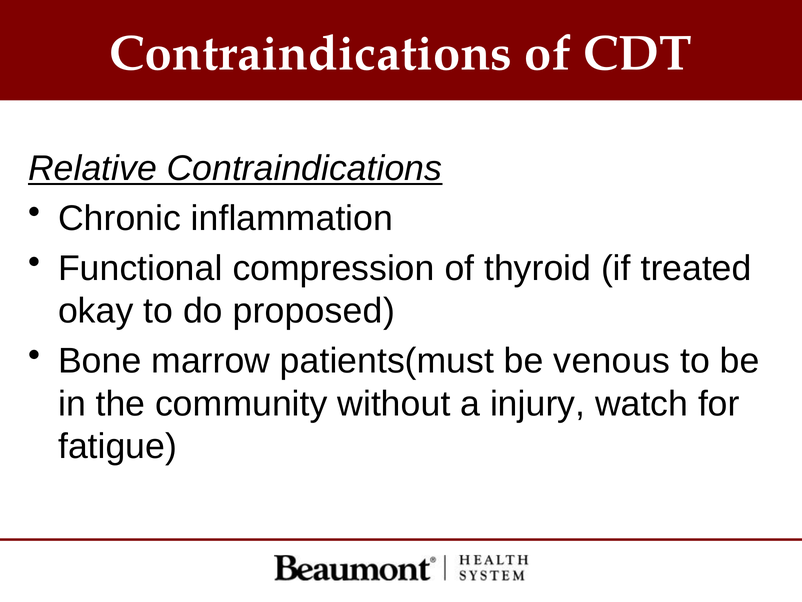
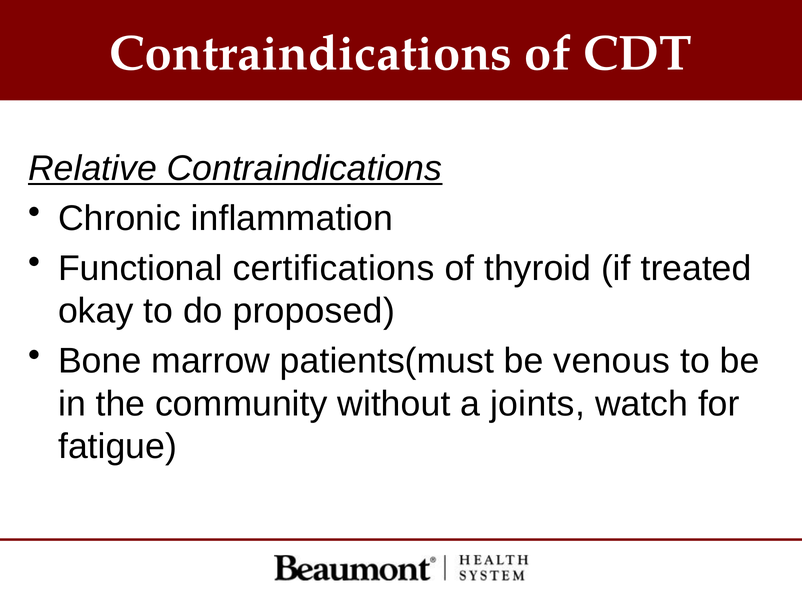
compression: compression -> certifications (333, 268)
injury: injury -> joints (537, 404)
